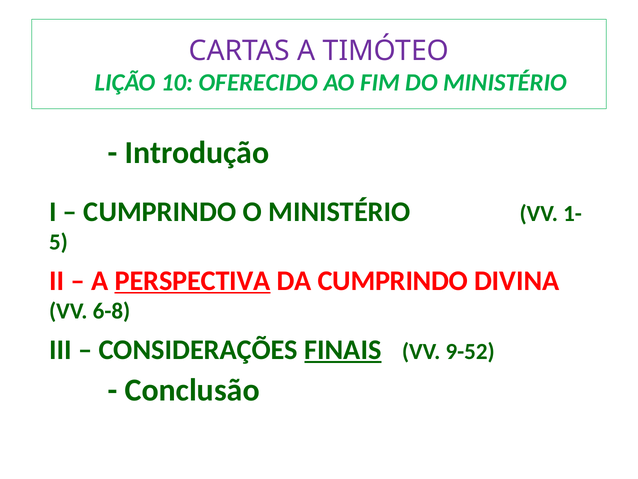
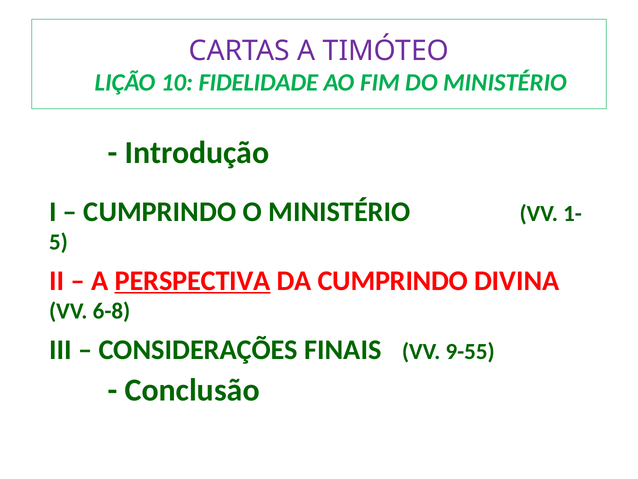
OFERECIDO: OFERECIDO -> FIDELIDADE (258, 83)
FINAIS underline: present -> none (343, 349)
9-52: 9-52 -> 9-55 (470, 351)
